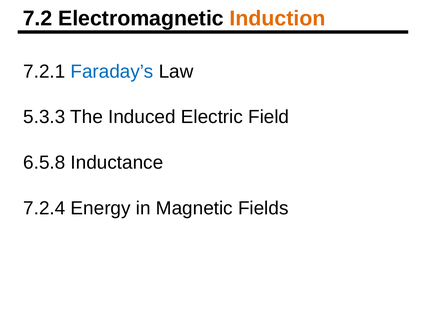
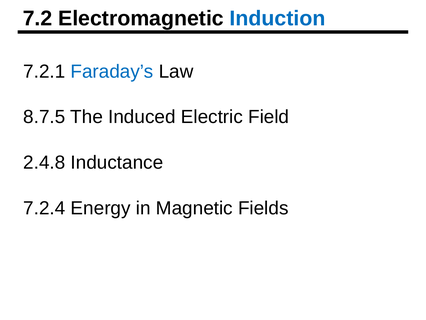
Induction colour: orange -> blue (278, 18)
5.3.3: 5.3.3 -> 8.7.5 (44, 117)
6.5.8: 6.5.8 -> 2.4.8 (44, 162)
